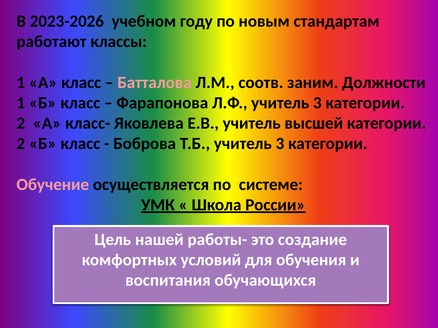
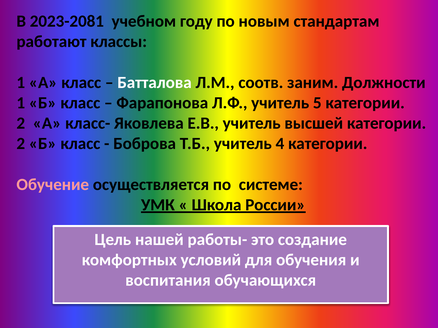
2023-2026: 2023-2026 -> 2023-2081 (67, 21)
Батталова colour: pink -> white (154, 83)
Л.Ф учитель 3: 3 -> 5 (317, 103)
Т.Б учитель 3: 3 -> 4 (280, 144)
